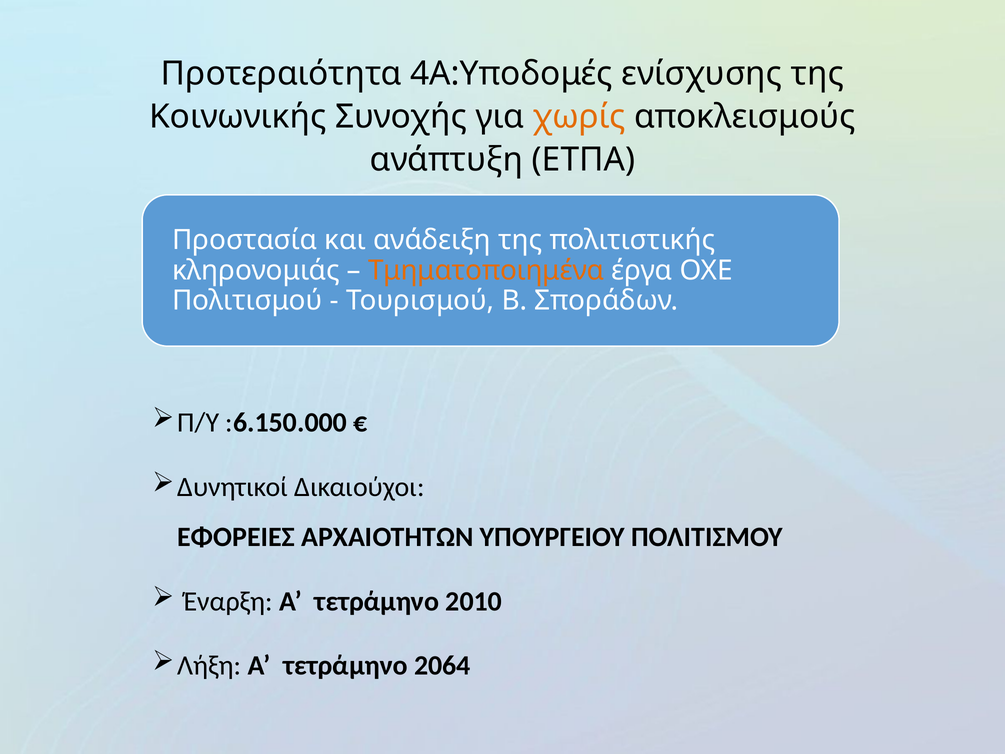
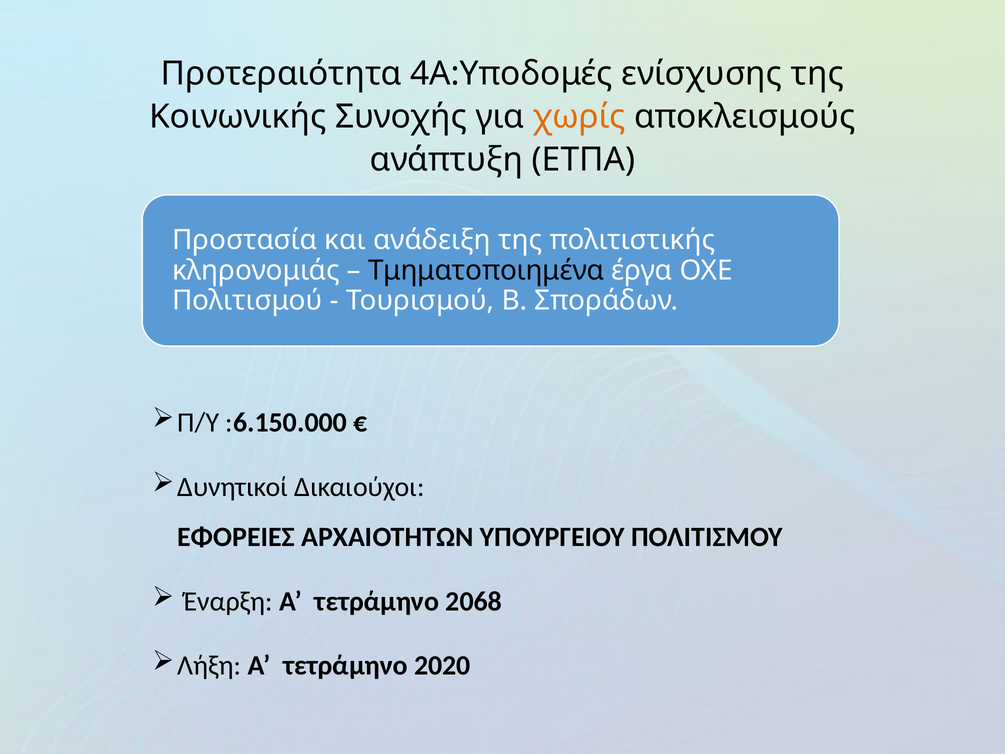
Τμηματοποιημένα colour: orange -> black (486, 270)
2010: 2010 -> 2068 (474, 601)
2064: 2064 -> 2020 (442, 665)
